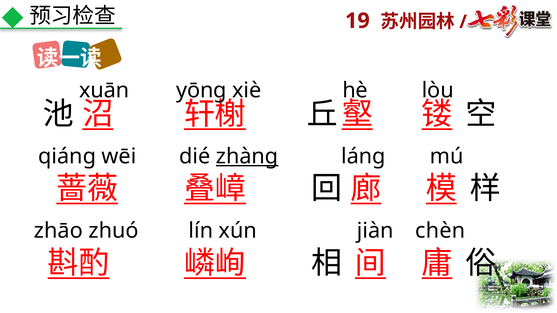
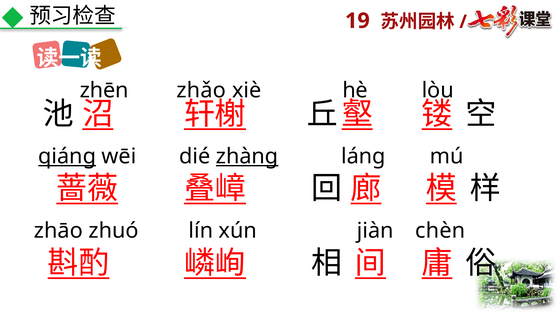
xuān: xuān -> zhēn (104, 91)
yōnɡ: yōnɡ -> zhǎo (201, 91)
qiánɡ underline: none -> present (67, 156)
